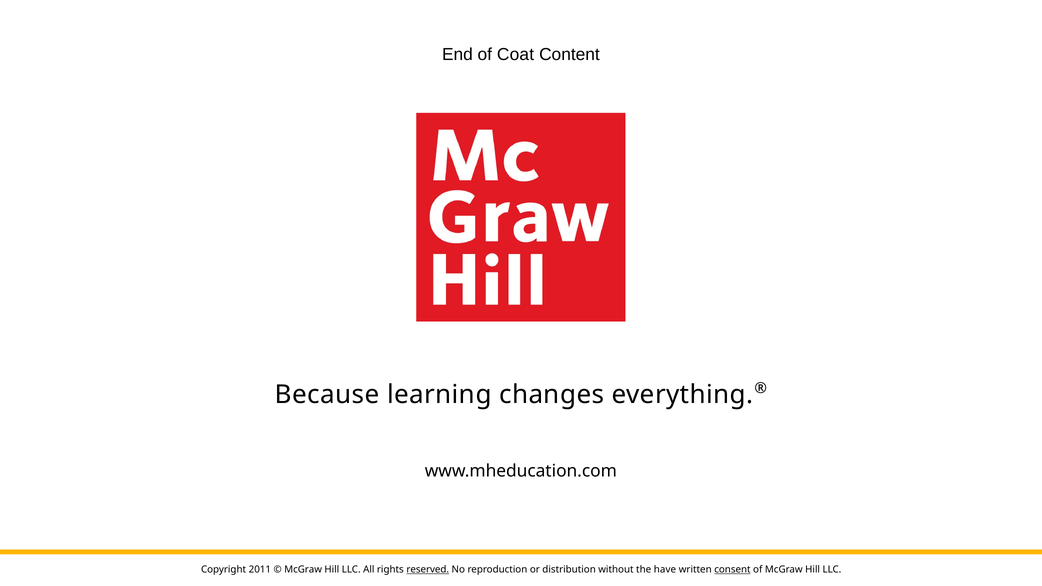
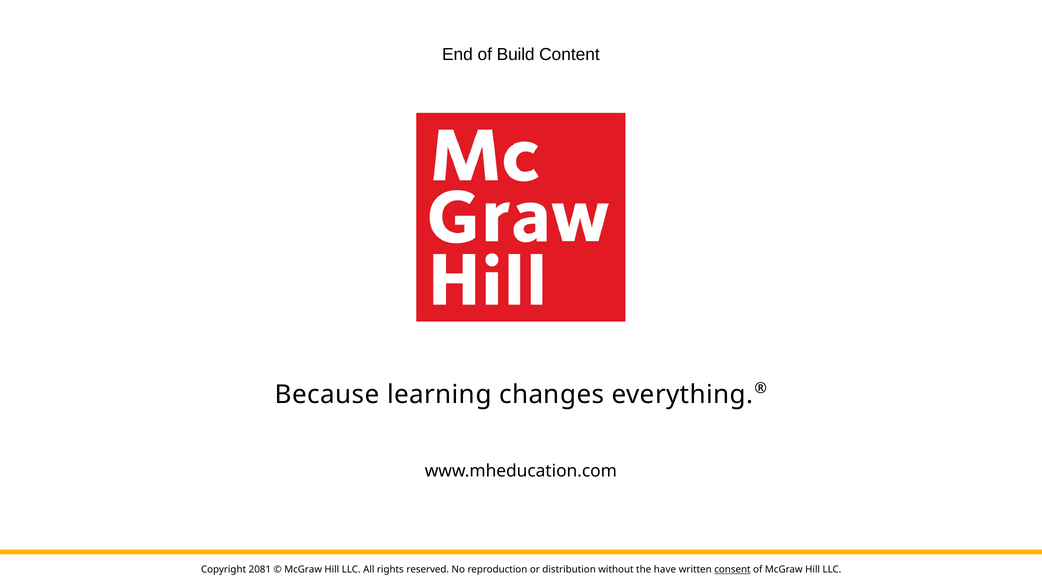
Coat: Coat -> Build (516, 55)
2011: 2011 -> 2081 (260, 570)
reserved underline: present -> none (428, 570)
